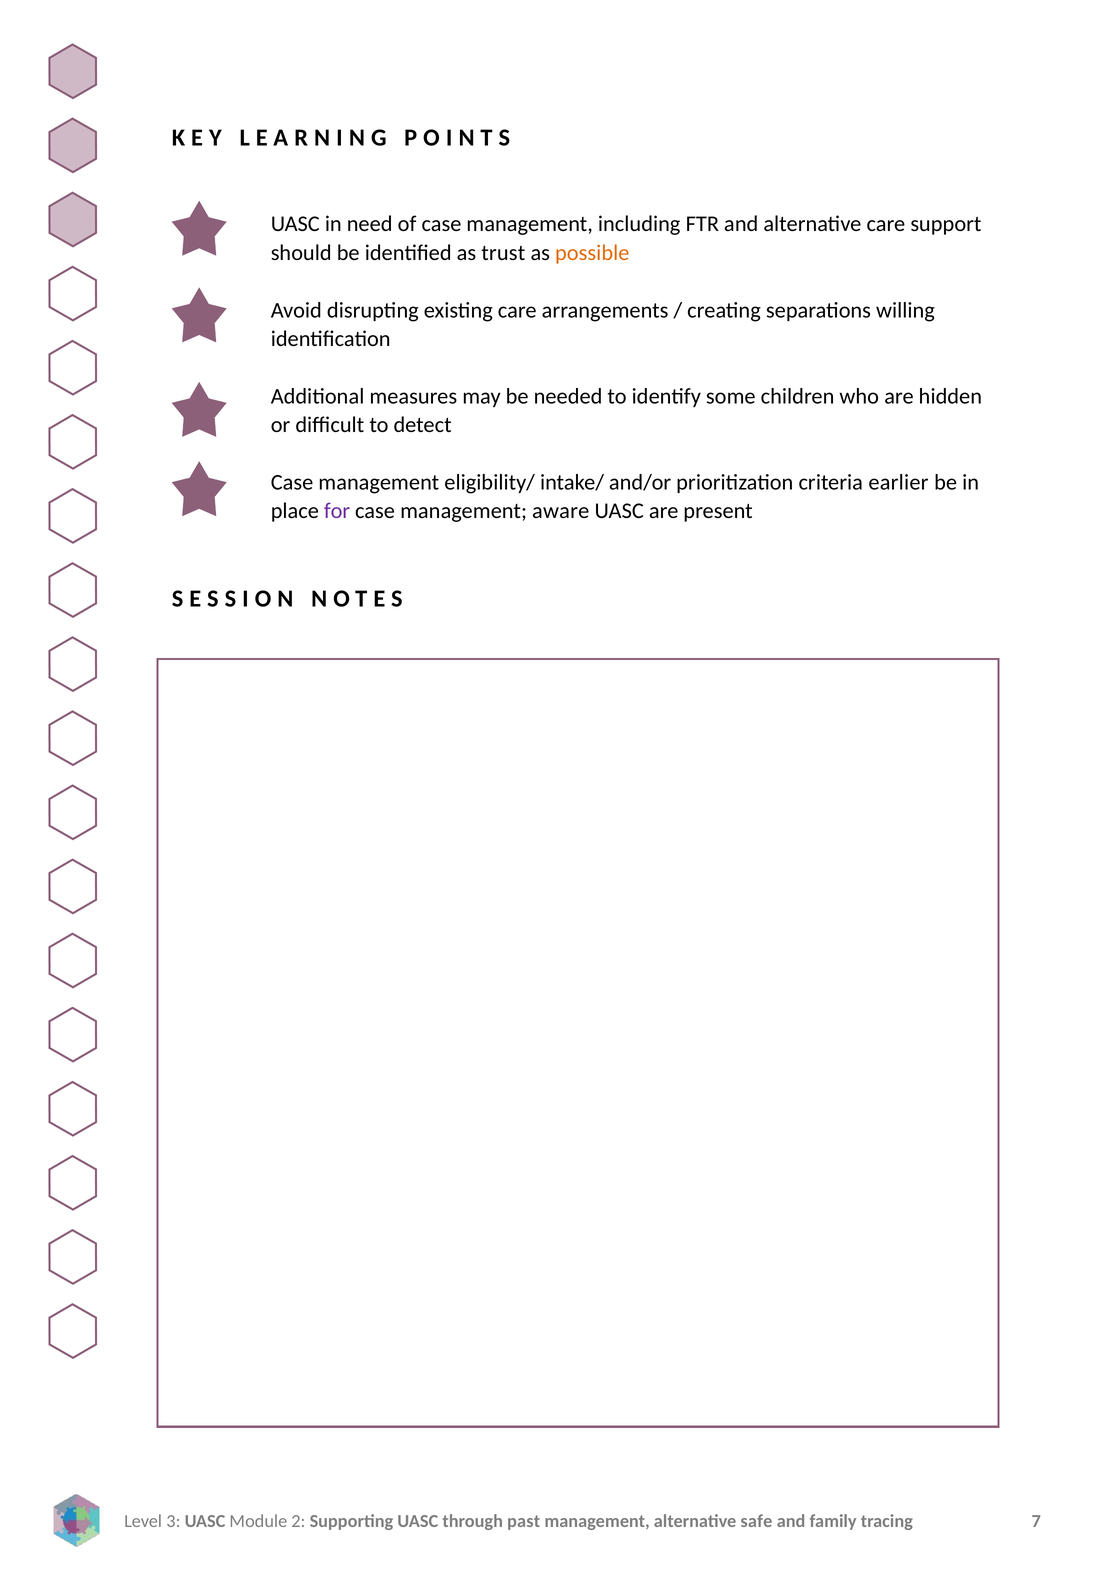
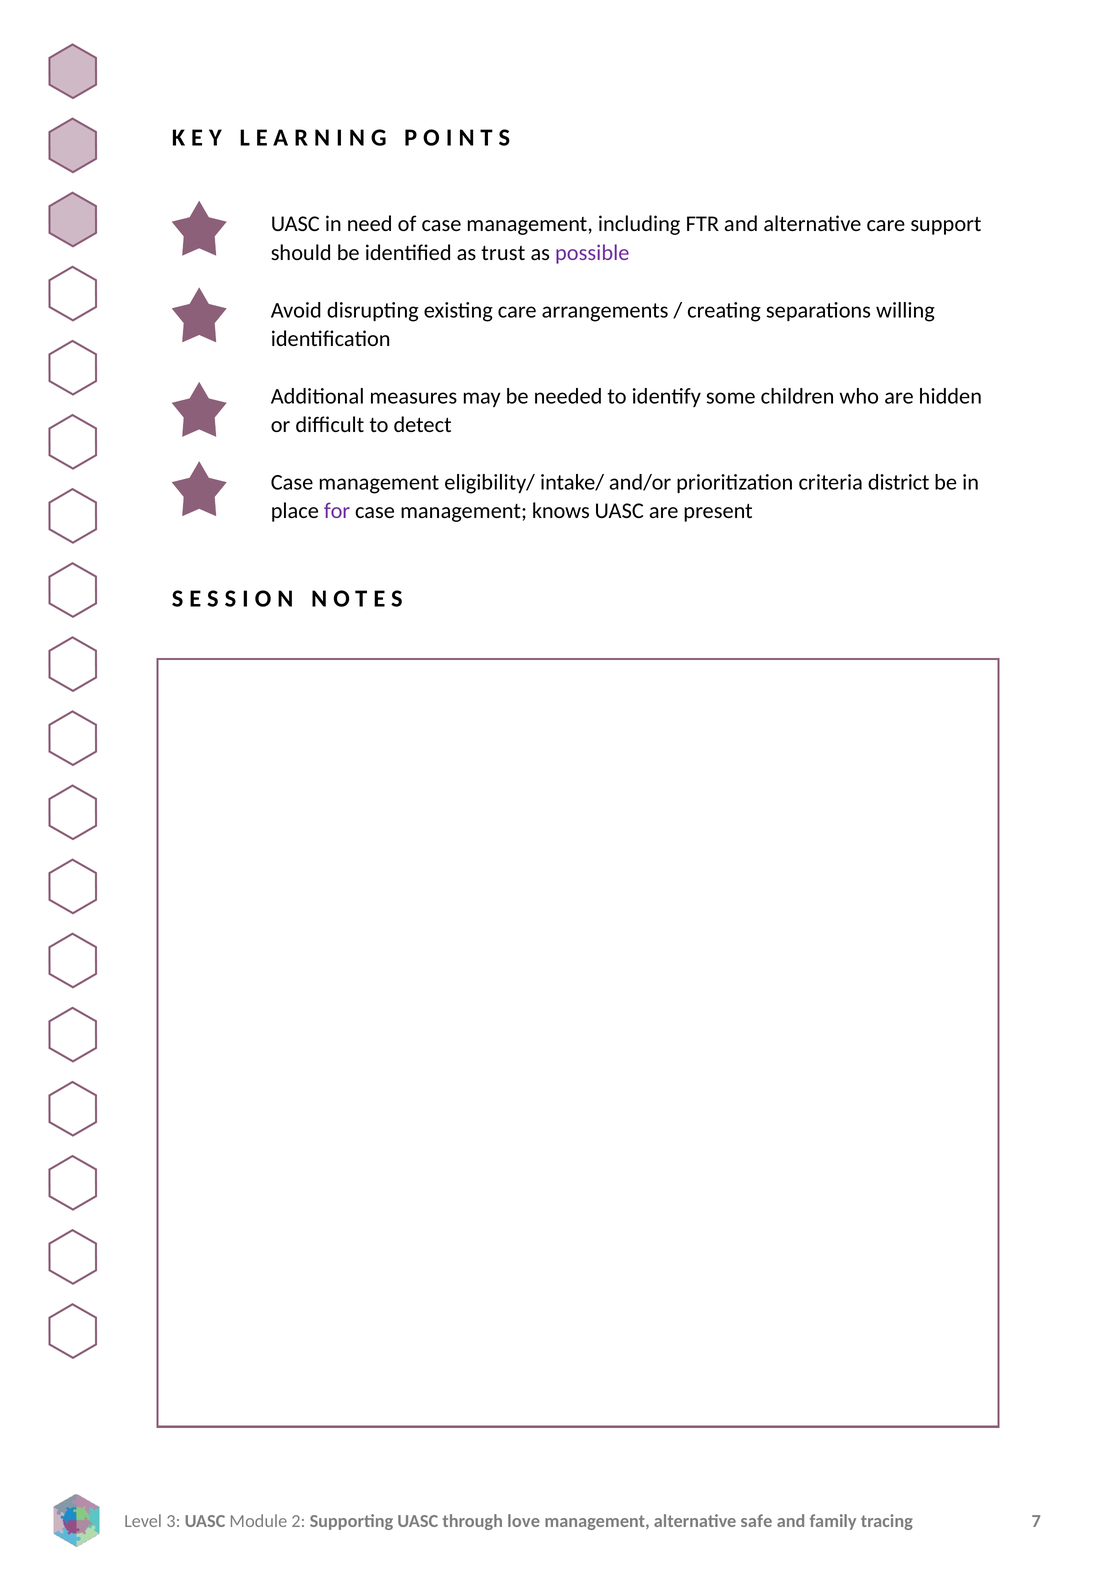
possible colour: orange -> purple (592, 253)
earlier: earlier -> district (899, 482)
aware: aware -> knows (561, 511)
past: past -> love (524, 1521)
